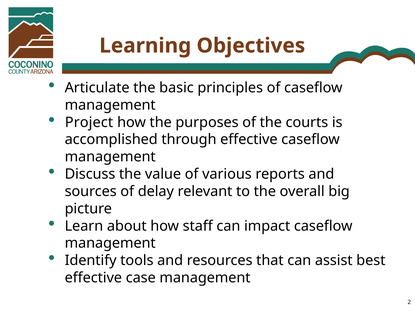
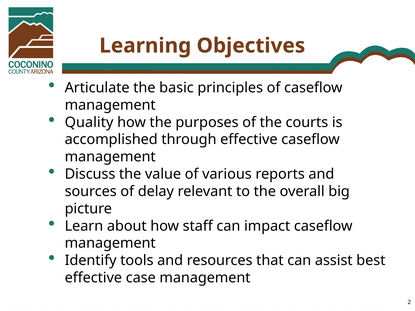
Project: Project -> Quality (89, 122)
